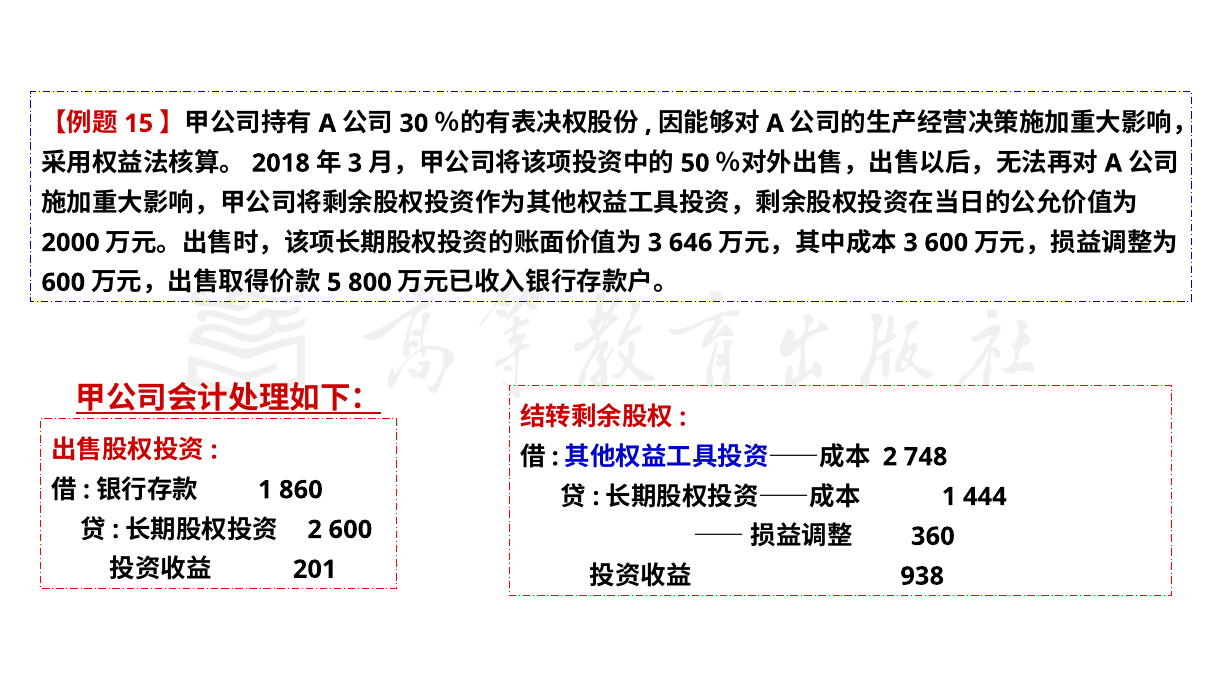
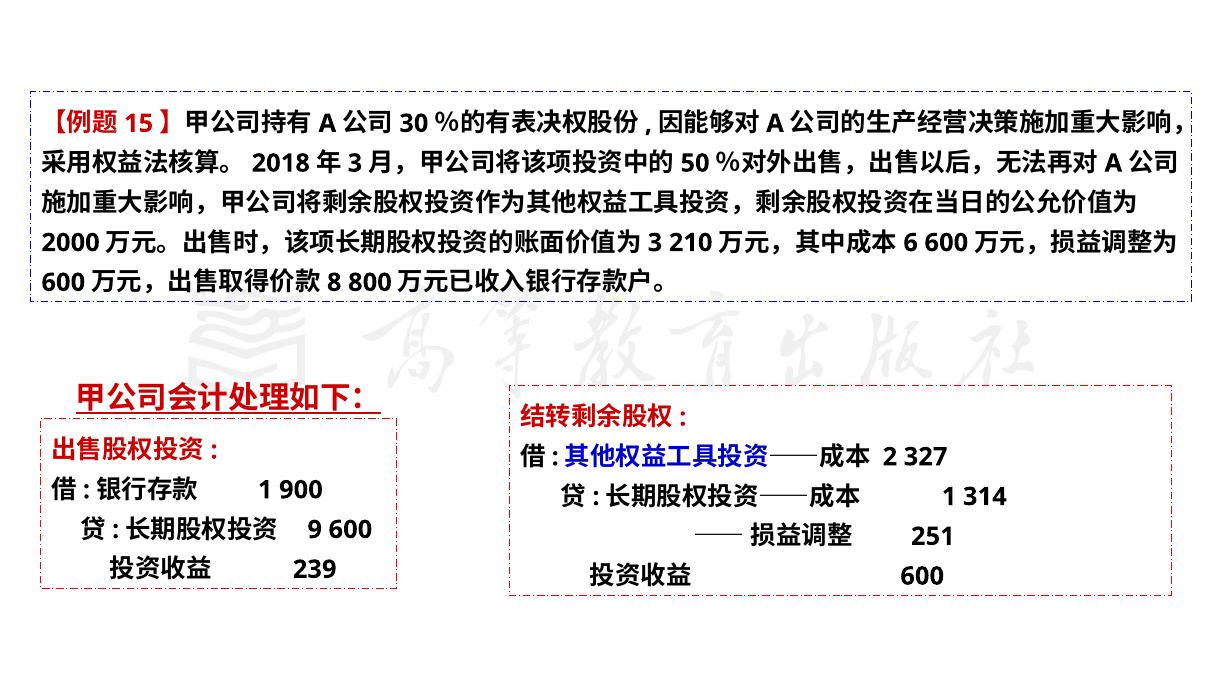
646: 646 -> 210 (691, 243)
3: 3 -> 6 (911, 243)
5: 5 -> 8 (334, 282)
748: 748 -> 327 (926, 456)
860: 860 -> 900 (301, 489)
444: 444 -> 314 (985, 496)
2: 2 -> 9 (315, 529)
360: 360 -> 251 (933, 536)
201: 201 -> 239 (315, 569)
938: 938 -> 600 (922, 576)
